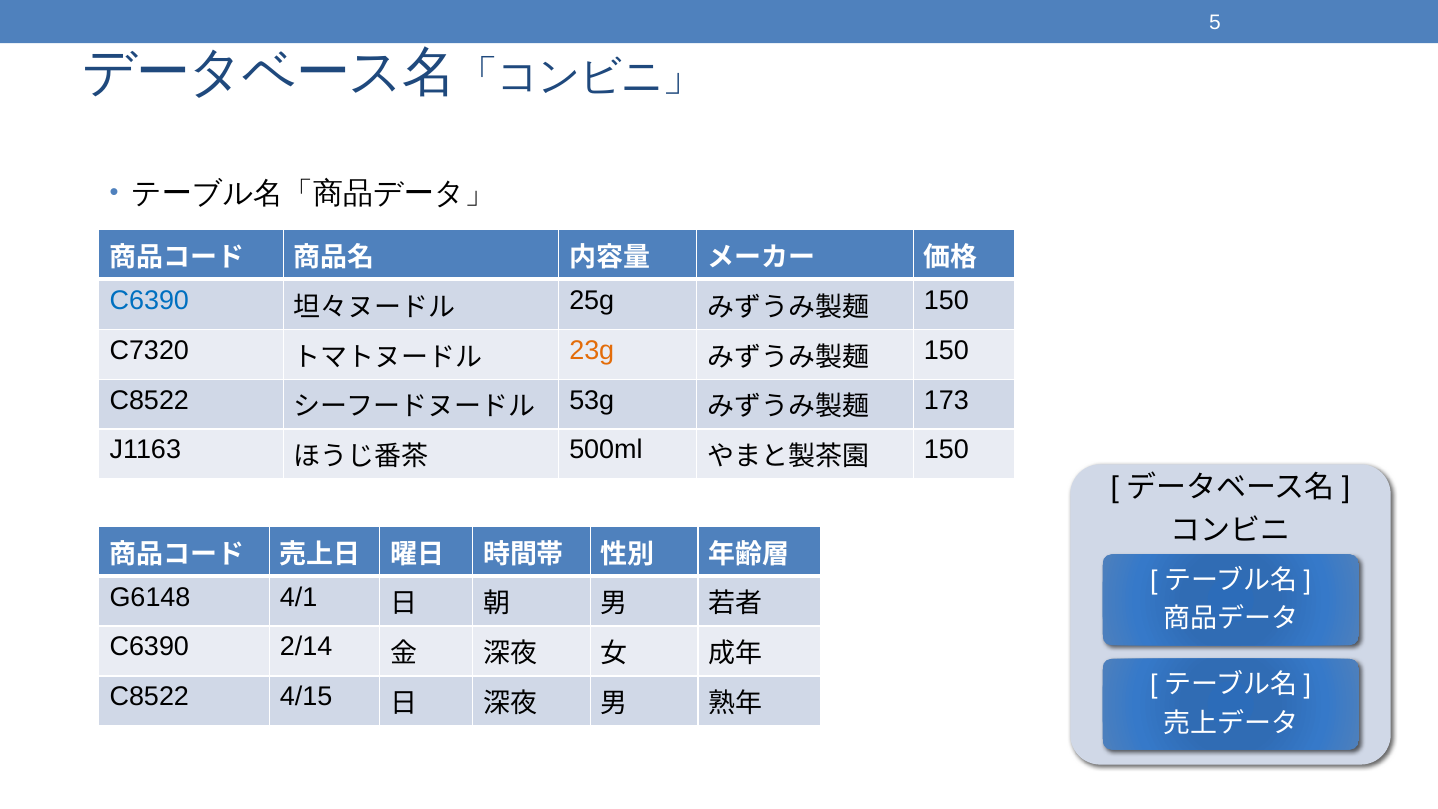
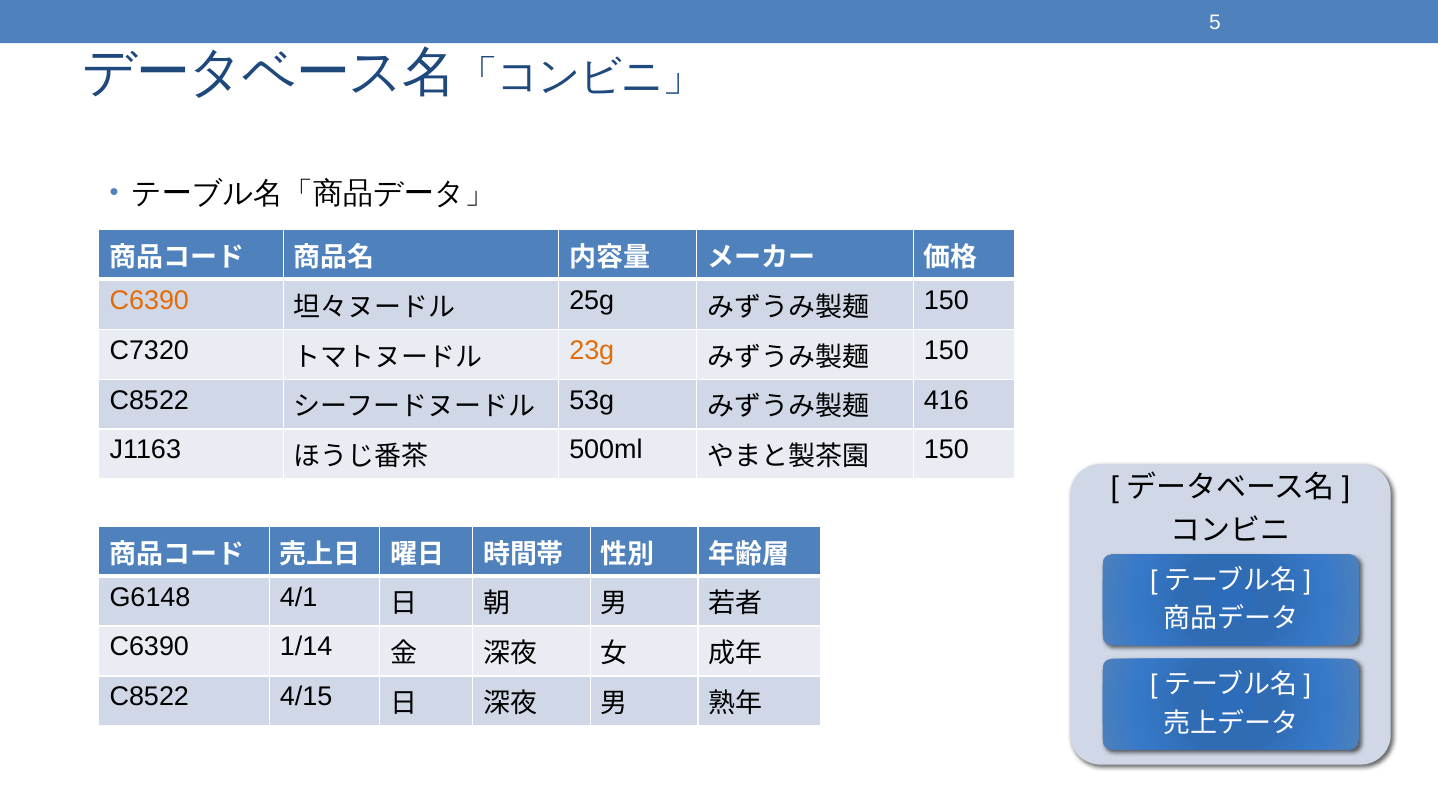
C6390 colour: blue -> orange (149, 300)
173: 173 -> 416 (946, 400)
2/14: 2/14 -> 1/14 (306, 647)
